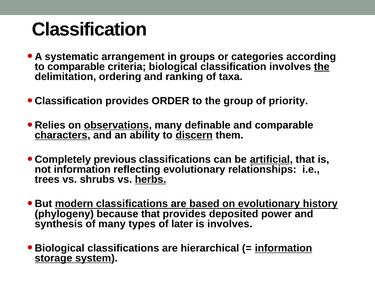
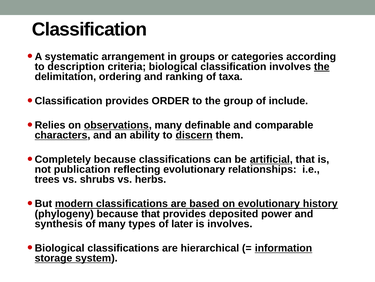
to comparable: comparable -> description (76, 66)
priority: priority -> include (288, 101)
Completely previous: previous -> because (115, 159)
not information: information -> publication (82, 169)
herbs underline: present -> none (151, 179)
